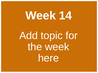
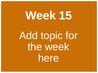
14: 14 -> 15 (65, 16)
